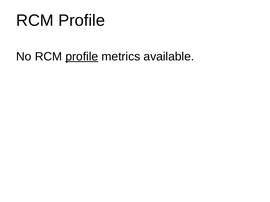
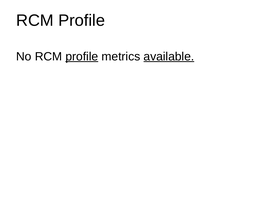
available underline: none -> present (169, 57)
